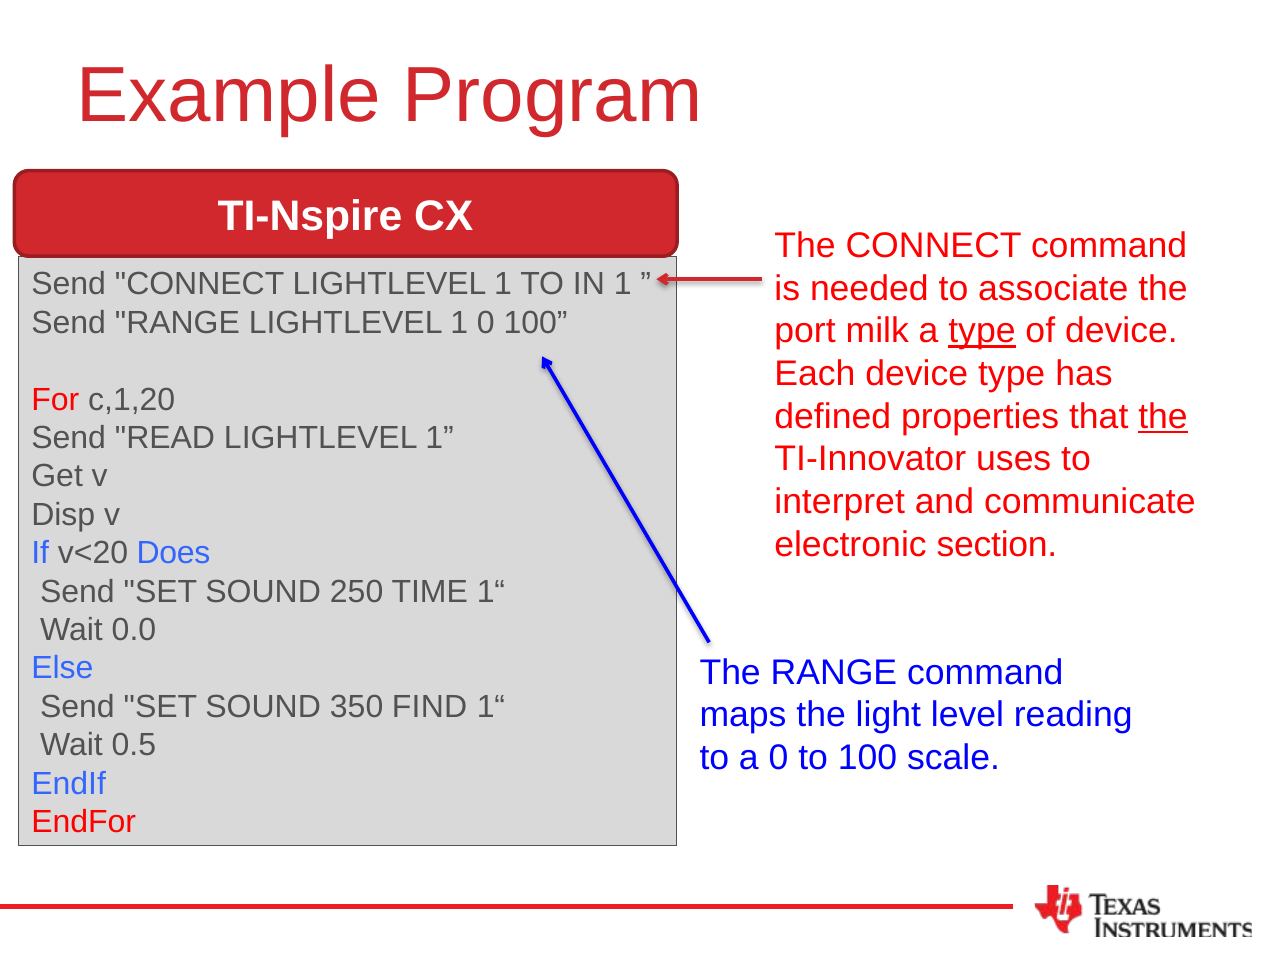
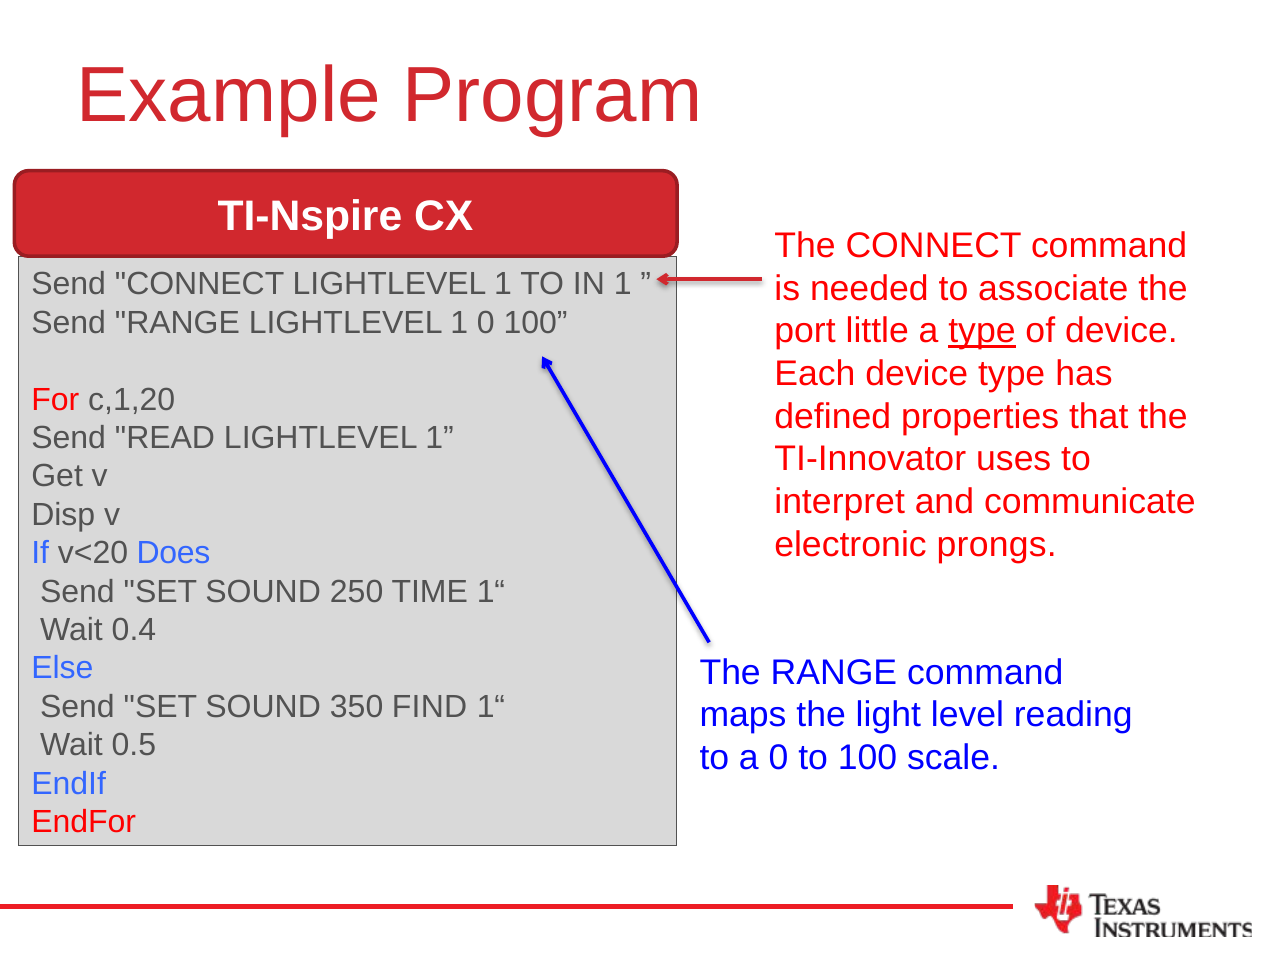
milk: milk -> little (877, 331)
the underline: present -> none (1163, 417)
section: section -> prongs (997, 545)
0.0: 0.0 -> 0.4 (134, 630)
